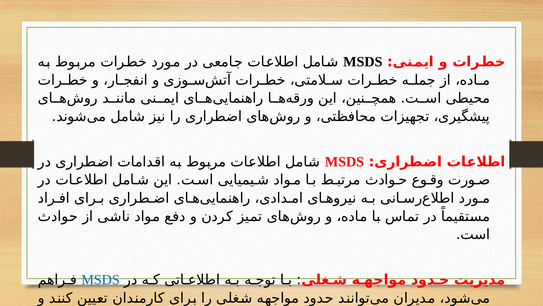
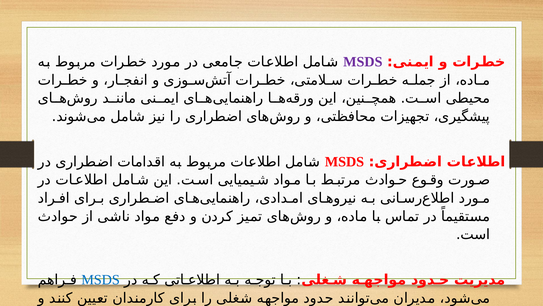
MSDS colour: black -> purple (363, 62)
